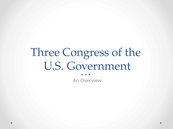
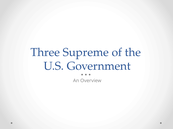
Congress: Congress -> Supreme (86, 53)
